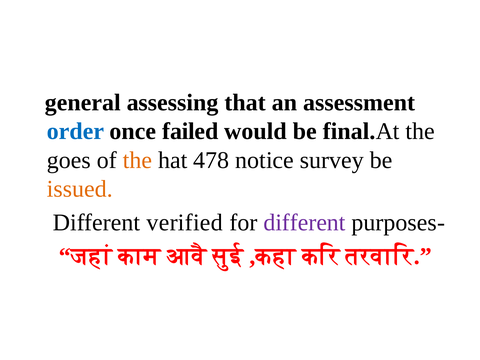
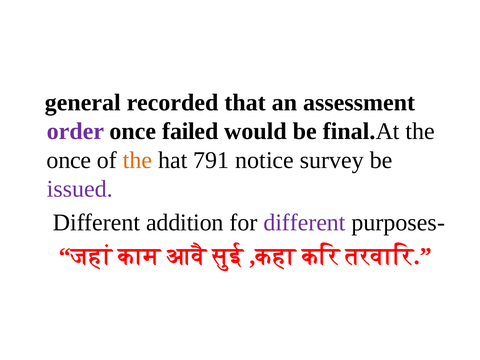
assessing: assessing -> recorded (173, 102)
order colour: blue -> purple (75, 131)
goes: goes -> once (69, 160)
478: 478 -> 791 (211, 160)
issued colour: orange -> purple (80, 189)
verified: verified -> addition (185, 222)
